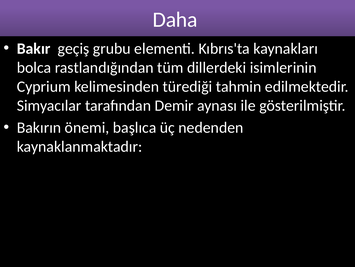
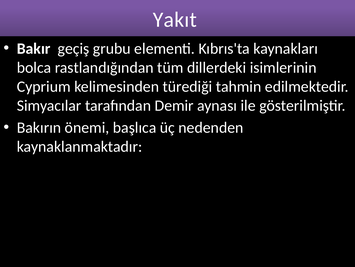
Daha: Daha -> Yakıt (175, 20)
